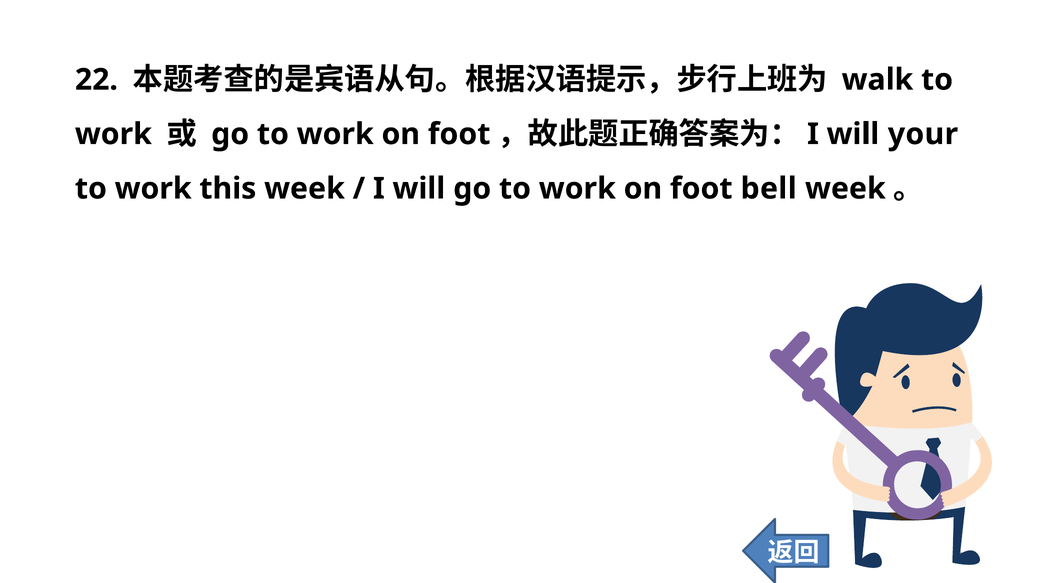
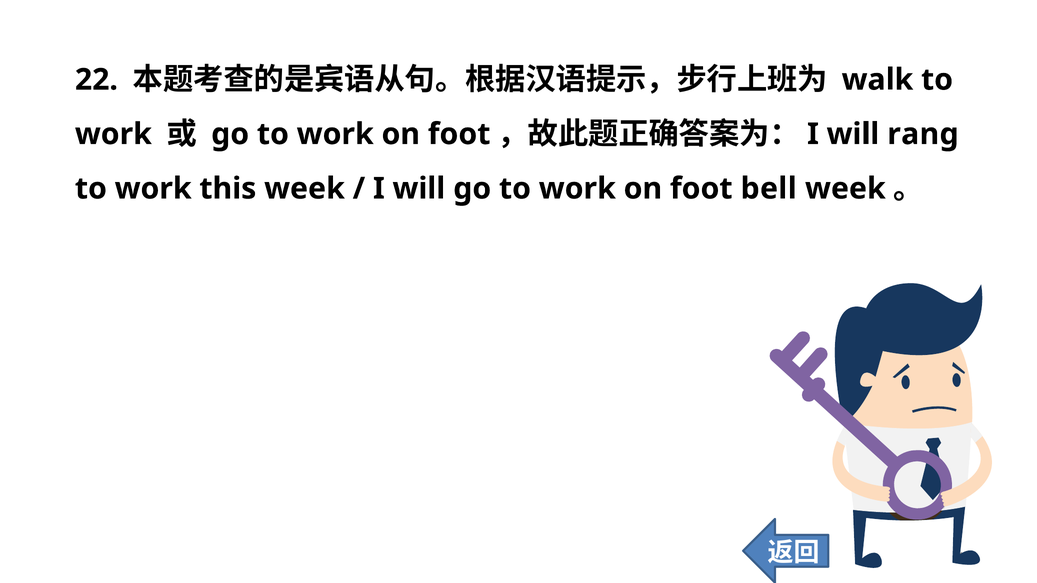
your: your -> rang (923, 134)
